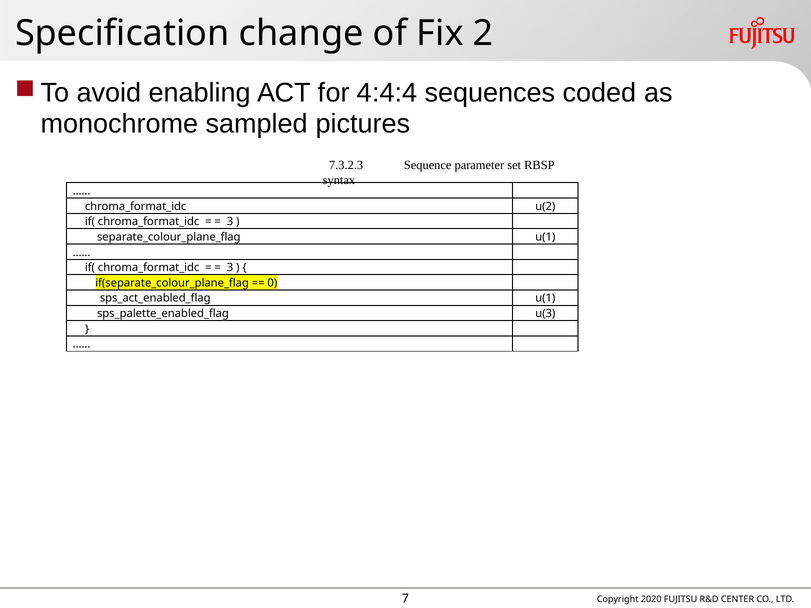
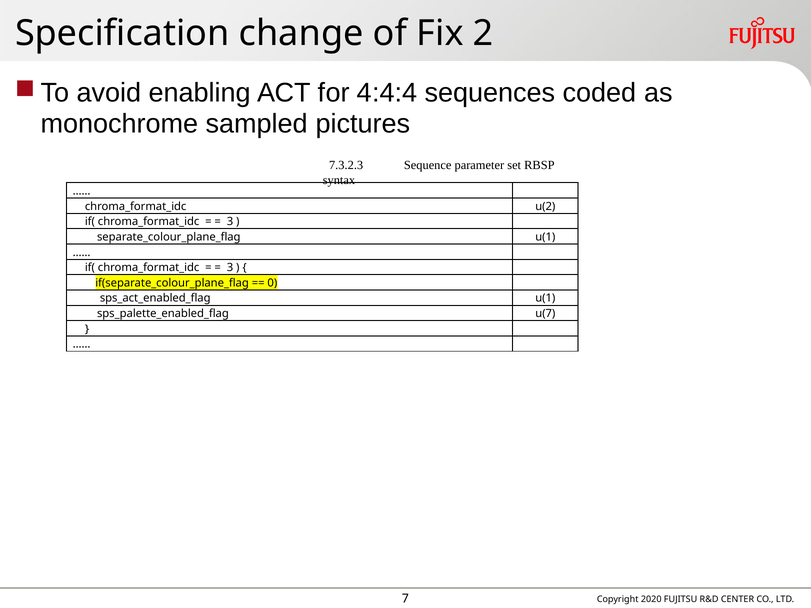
u(3: u(3 -> u(7 (545, 314)
